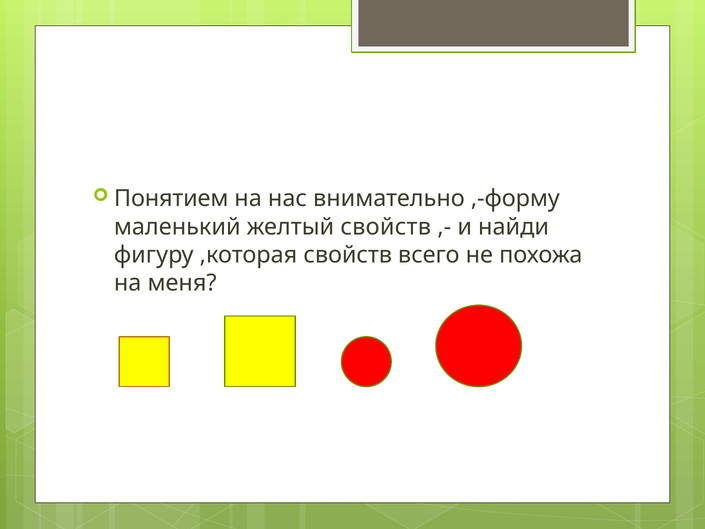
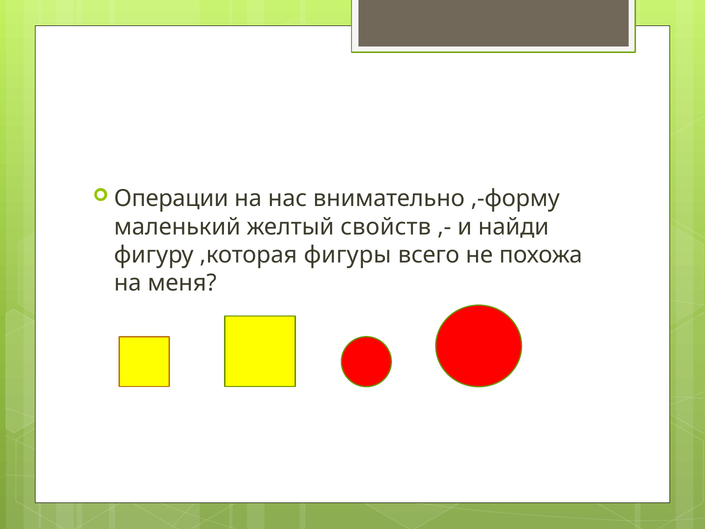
Понятием: Понятием -> Операции (171, 198)
,которая свойств: свойств -> фигуры (348, 255)
